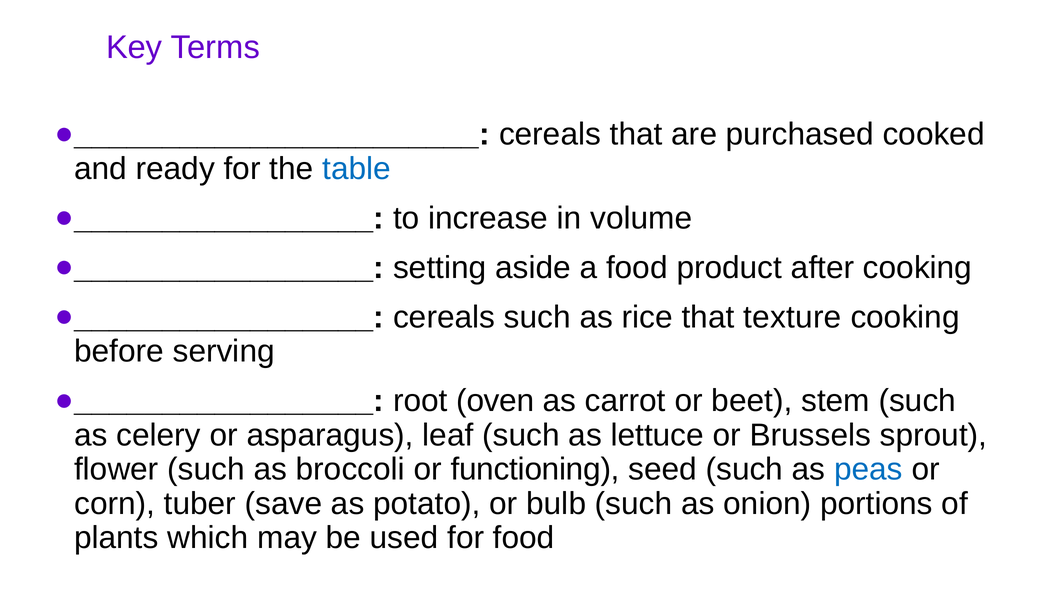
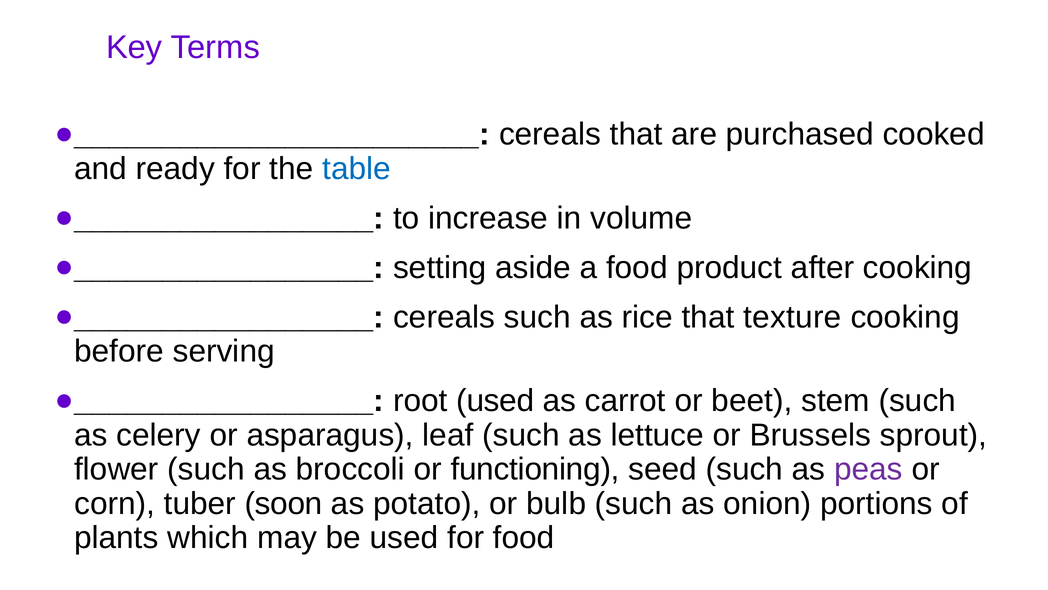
root oven: oven -> used (495, 401)
peas colour: blue -> purple (868, 469)
save: save -> soon (284, 503)
